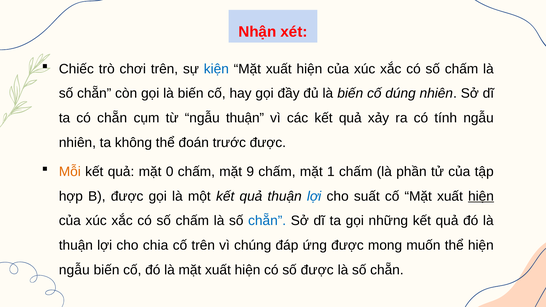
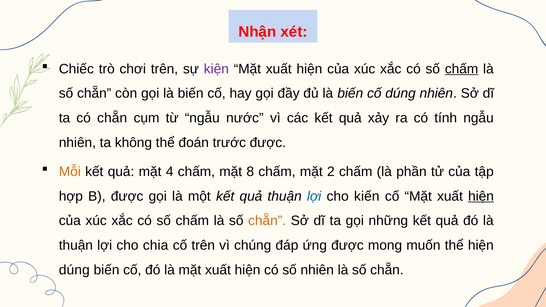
kiện colour: blue -> purple (216, 69)
chấm underline: none -> present (462, 69)
ngẫu thuận: thuận -> nước (245, 118)
0: 0 -> 4 (170, 172)
9: 9 -> 8 (250, 172)
1: 1 -> 2 (331, 172)
suất: suất -> kiến (367, 196)
chẵn colour: blue -> orange (267, 221)
ngẫu: ngẫu -> dúng (74, 270)
số được: được -> nhiên (317, 270)
